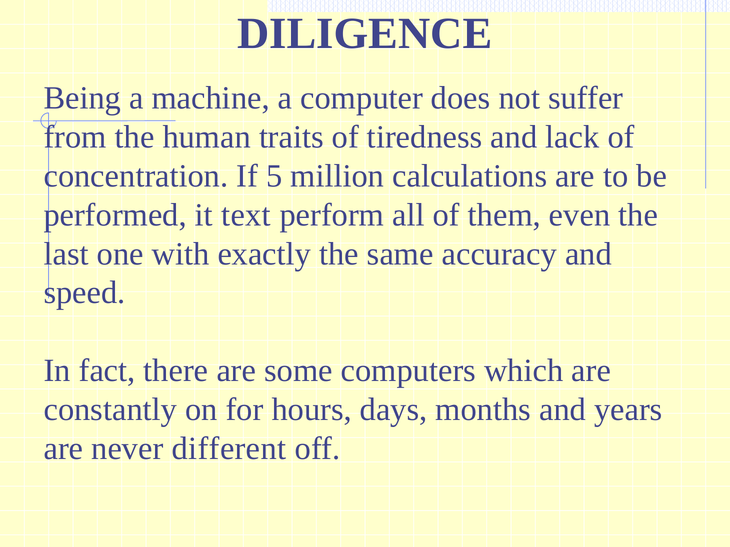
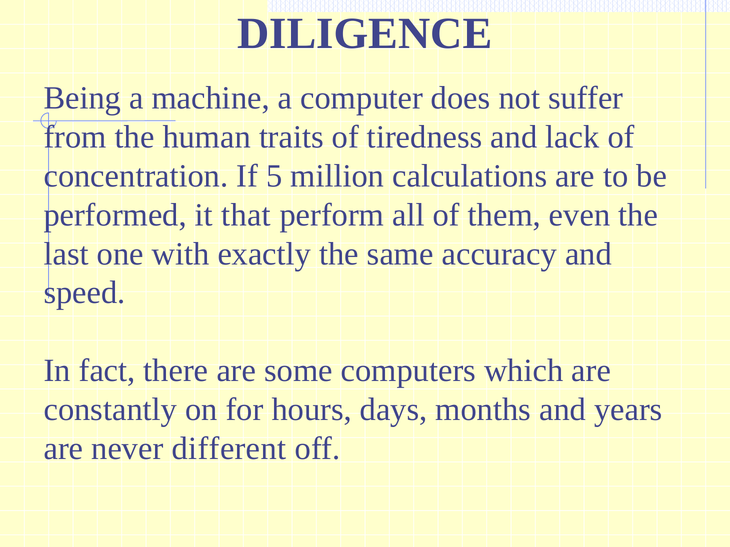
text: text -> that (246, 215)
